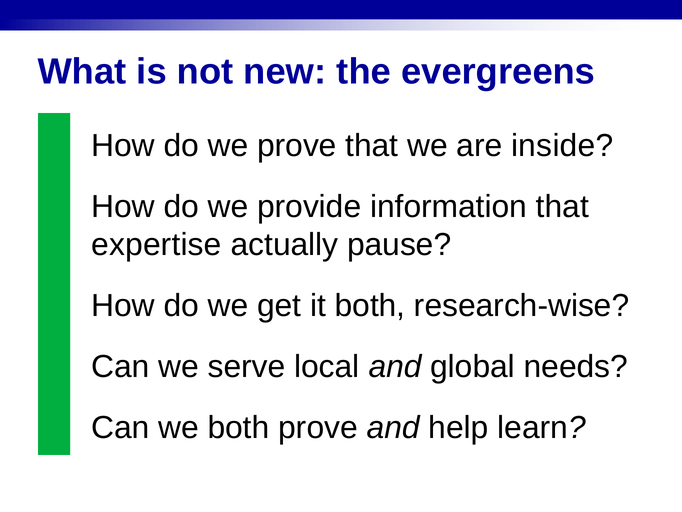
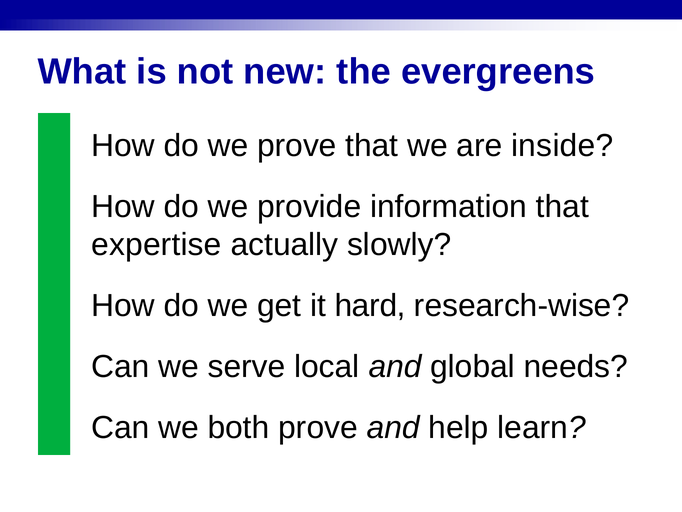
pause: pause -> slowly (399, 245)
it both: both -> hard (370, 306)
